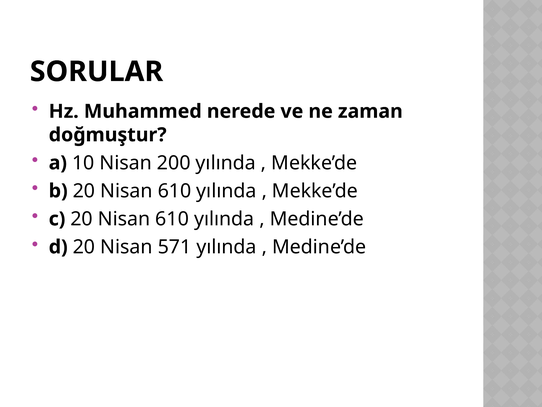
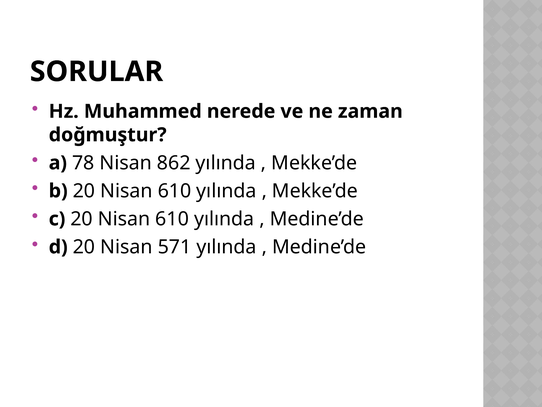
10: 10 -> 78 (83, 163)
200: 200 -> 862 (174, 163)
